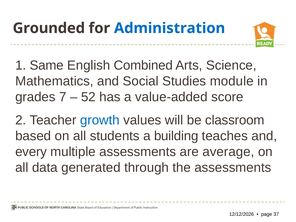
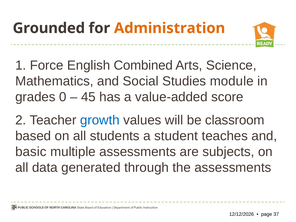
Administration colour: blue -> orange (170, 28)
Same: Same -> Force (47, 65)
7: 7 -> 0 (63, 97)
52: 52 -> 45 (88, 97)
building: building -> student (176, 136)
every: every -> basic (31, 152)
average: average -> subjects (228, 152)
